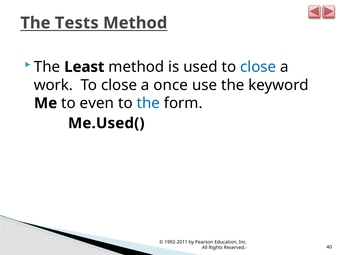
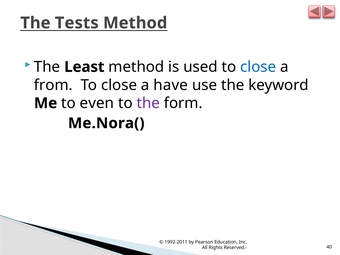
work: work -> from (53, 85)
once: once -> have (171, 85)
the colour: blue -> purple (148, 103)
Me.Used(: Me.Used( -> Me.Nora( (106, 123)
